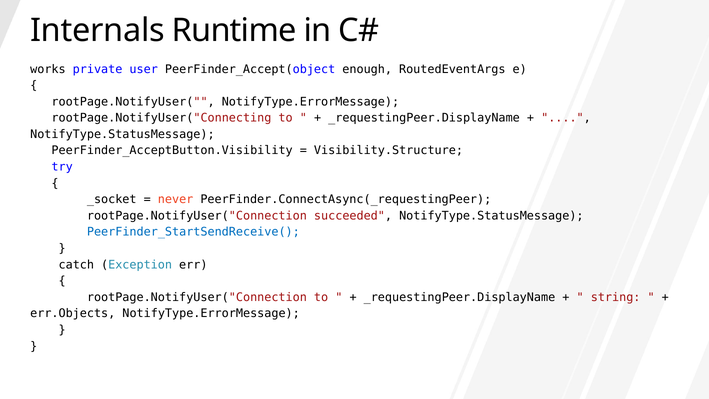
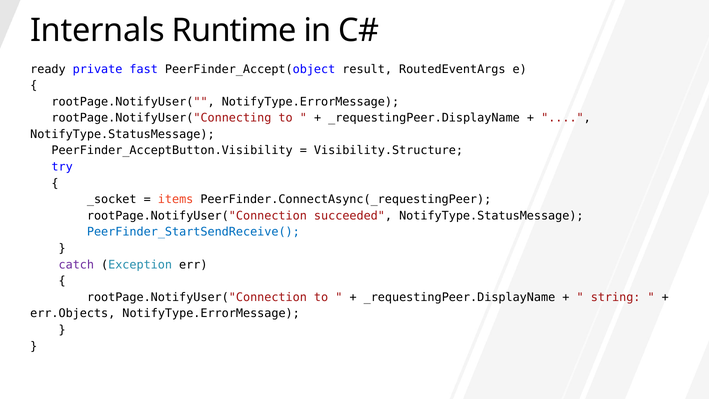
works: works -> ready (48, 69)
user: user -> fast (144, 69)
enough: enough -> result (367, 69)
never: never -> items (176, 199)
catch colour: black -> purple (76, 265)
